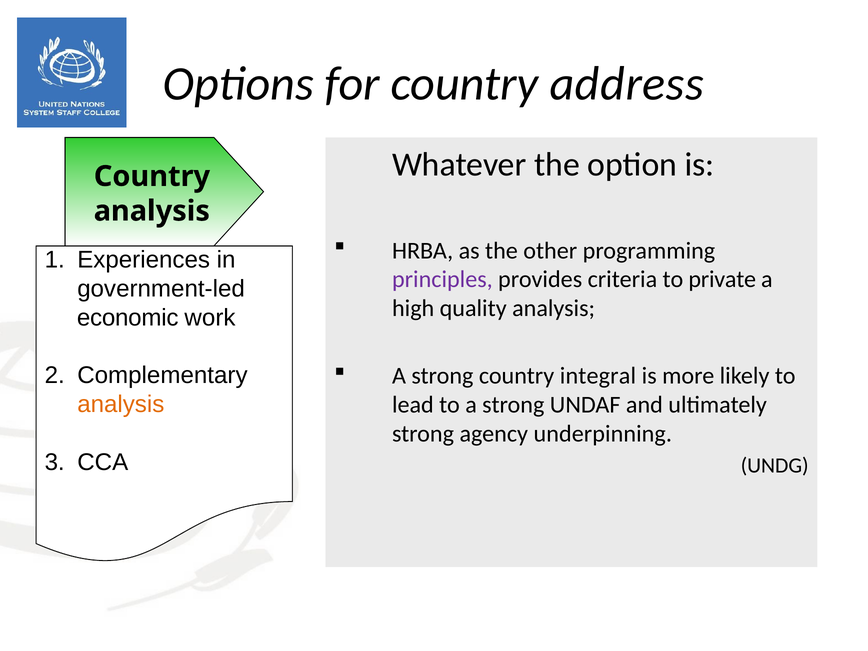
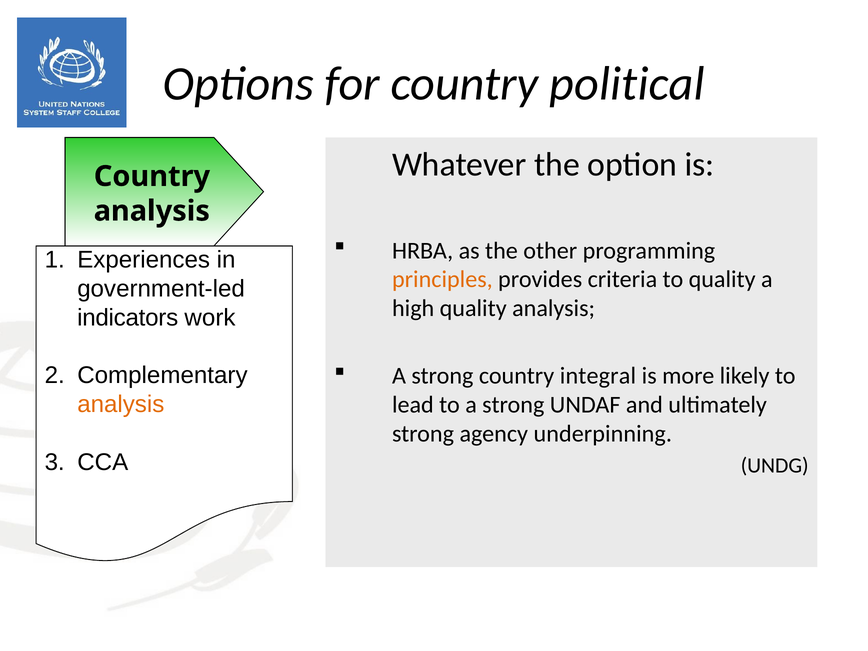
address: address -> political (627, 84)
principles colour: purple -> orange (442, 280)
to private: private -> quality (722, 280)
economic: economic -> indicators (128, 318)
